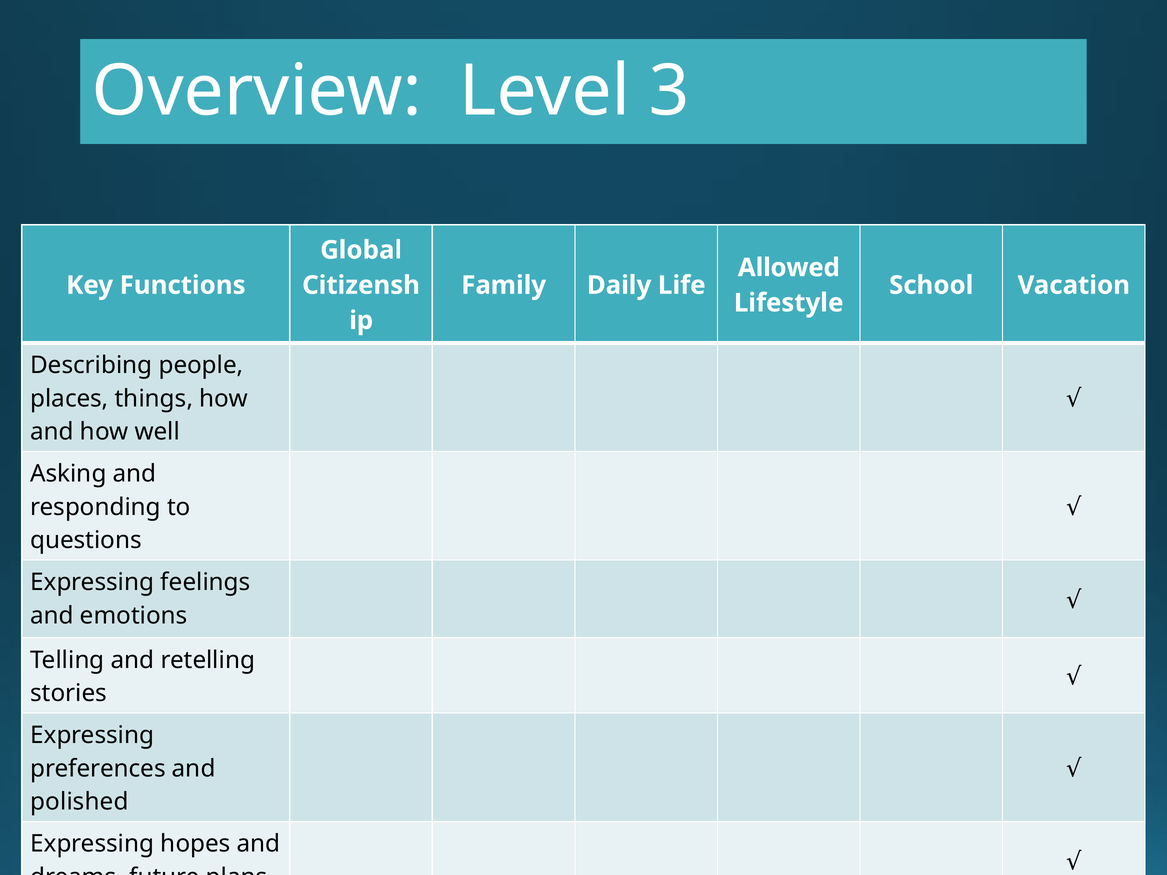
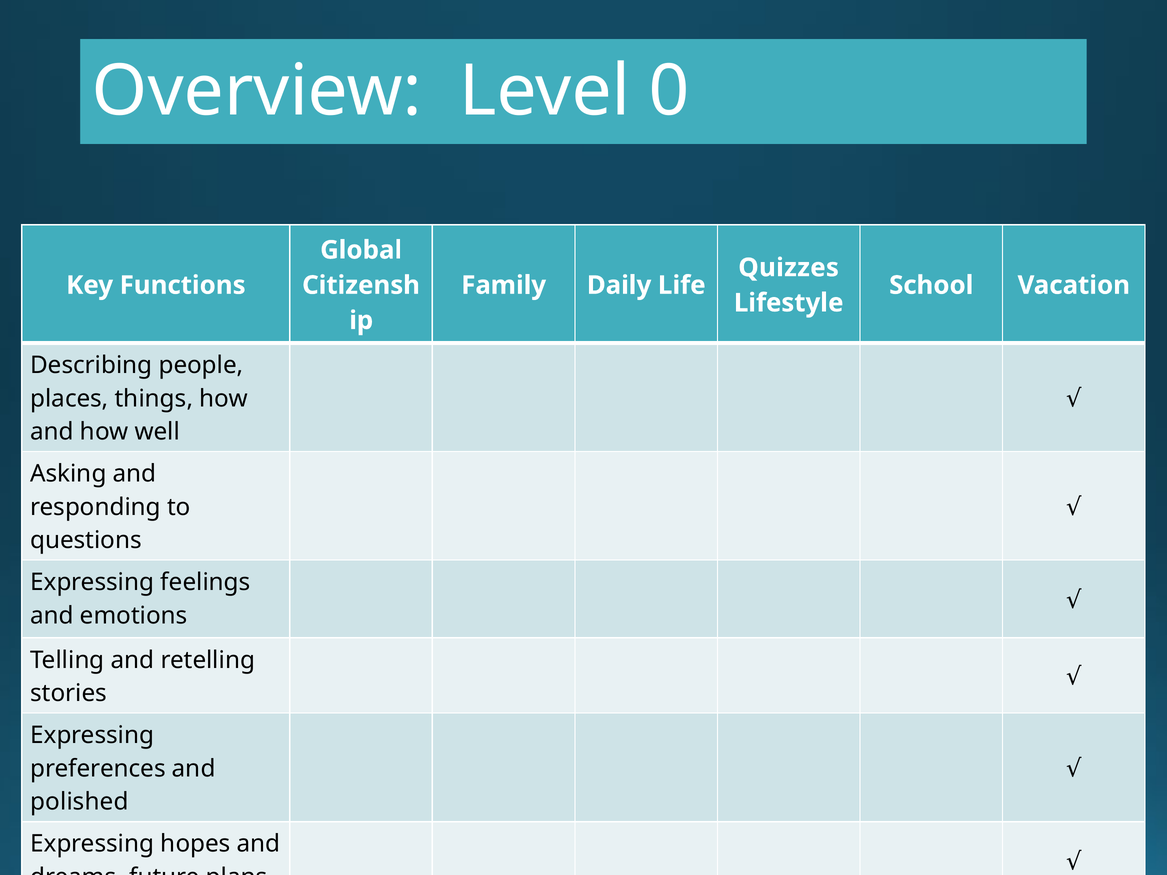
3: 3 -> 0 (669, 91)
Allowed: Allowed -> Quizzes (789, 268)
